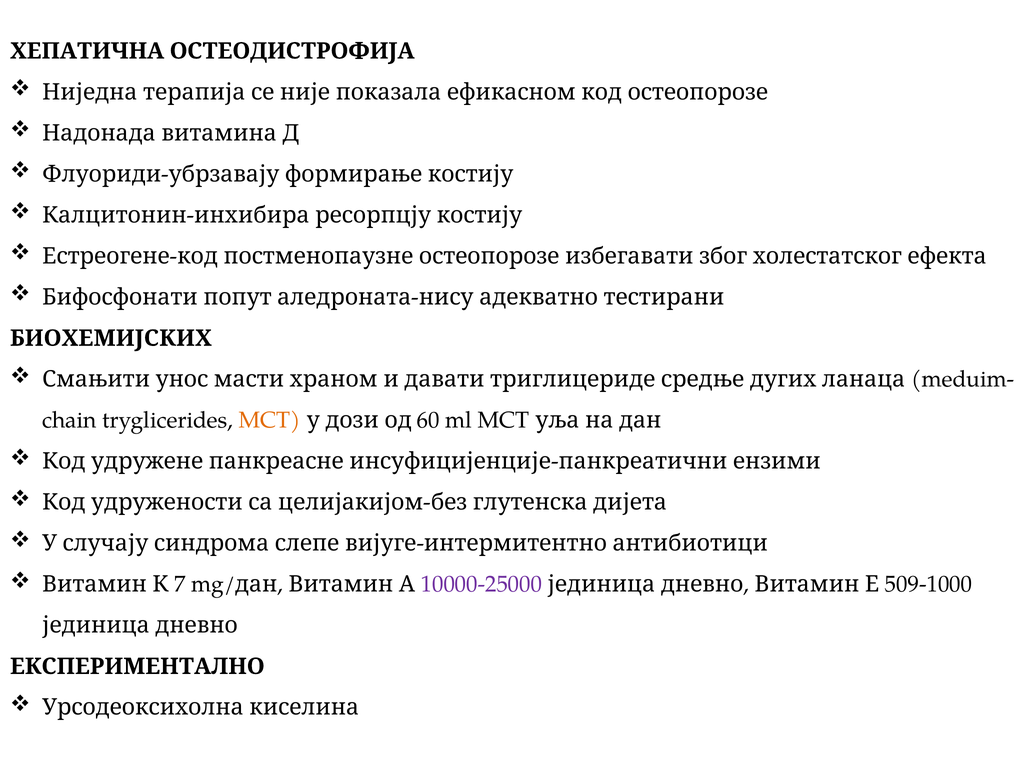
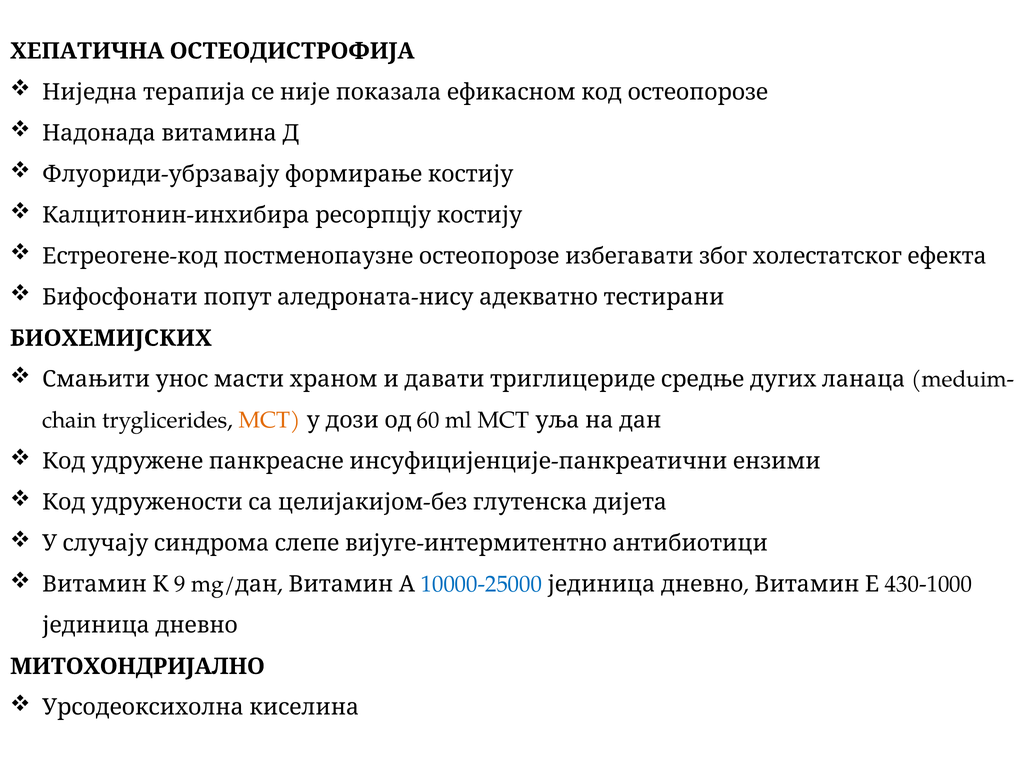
7: 7 -> 9 (180, 585)
10000-25000 colour: purple -> blue (481, 585)
509-1000: 509-1000 -> 430-1000 (929, 585)
ЕКСПЕРИМЕНТАЛНО: ЕКСПЕРИМЕНТАЛНО -> МИТОХОНДРИЈАЛНО (137, 667)
